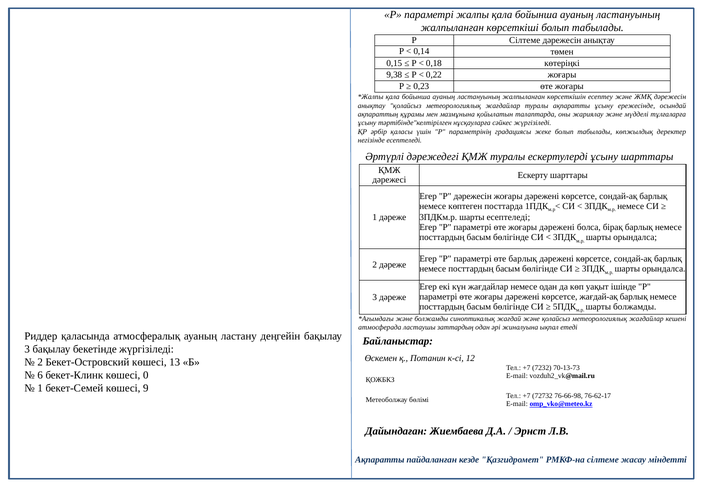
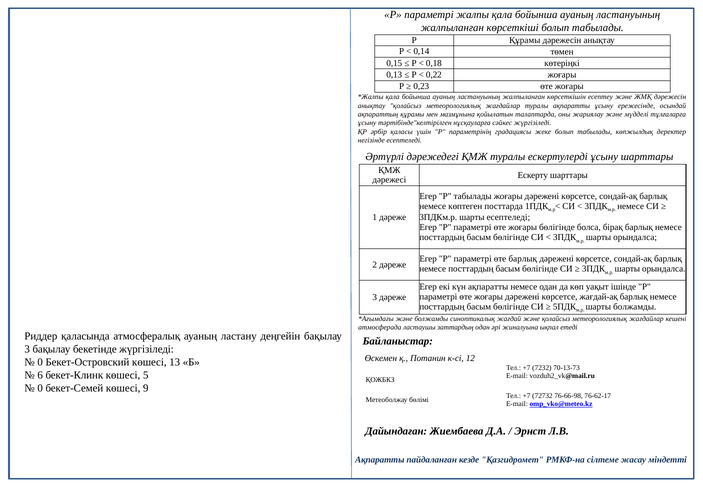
Р Сілтеме: Сілтеме -> Құрамы (525, 40)
9,38: 9,38 -> 0,13 (394, 75)
Р дәрежесін: дәрежесін -> табылады (473, 196)
дәрежені: дәрежені -> бөлігінде (557, 227)
күн жағдайлар: жағдайлар -> ақпаратты (488, 287)
2: 2 -> 0 (40, 362)
0: 0 -> 5 (146, 375)
1: 1 -> 0 (40, 388)
